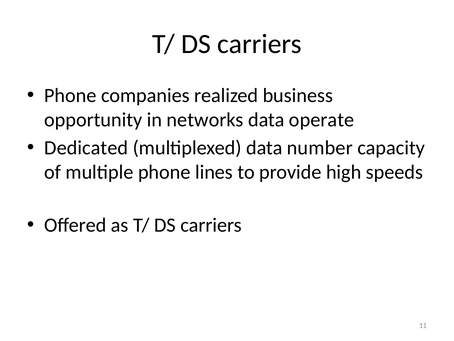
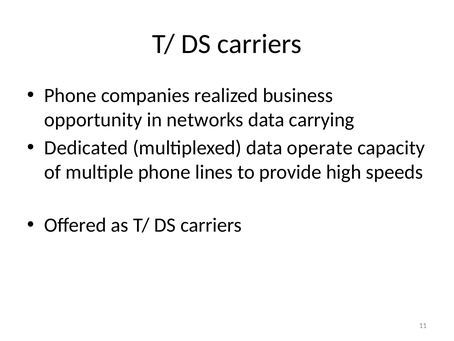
operate: operate -> carrying (322, 119)
number: number -> operate (320, 148)
